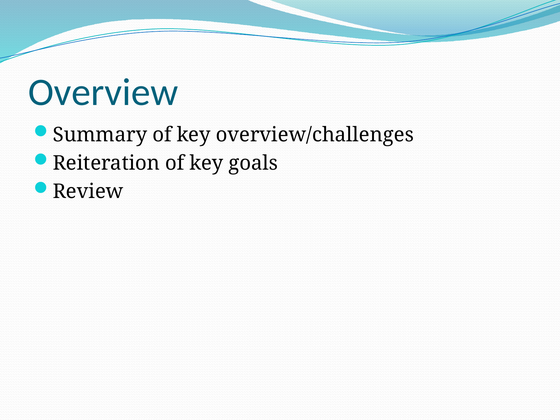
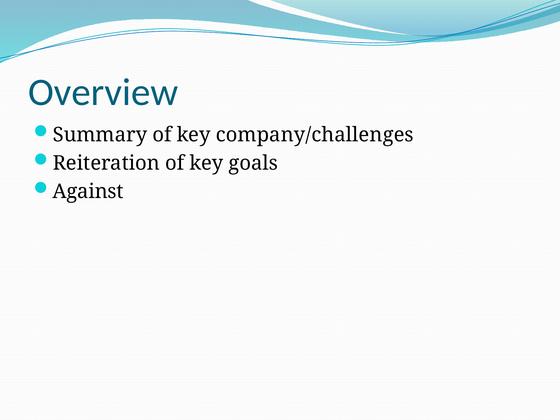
overview/challenges: overview/challenges -> company/challenges (315, 135)
Review: Review -> Against (88, 191)
